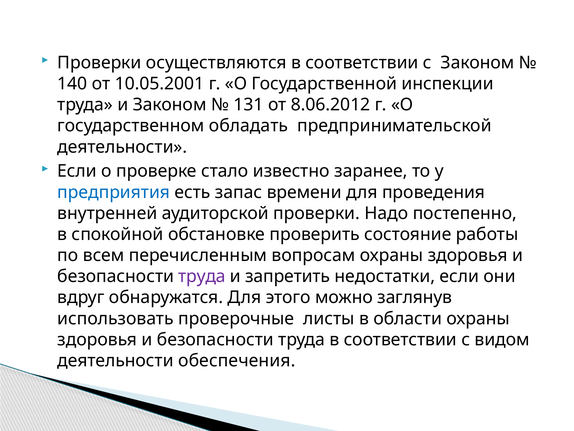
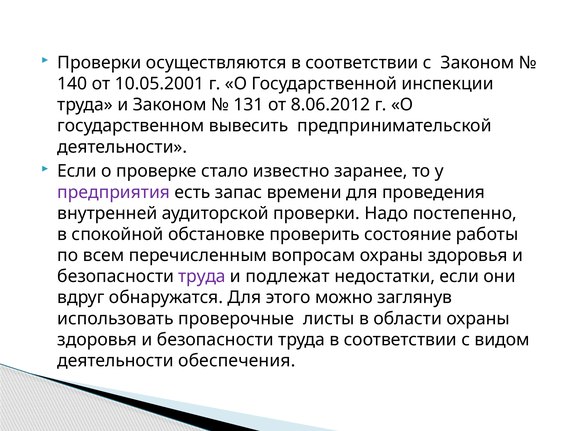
обладать: обладать -> вывесить (249, 126)
предприятия colour: blue -> purple (114, 192)
запретить: запретить -> подлежат (288, 276)
